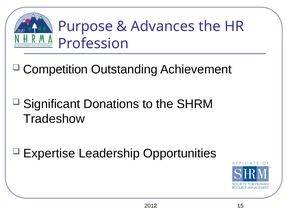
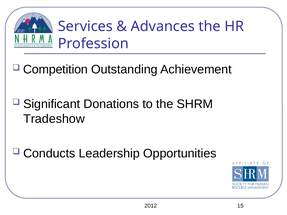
Purpose: Purpose -> Services (85, 26)
Expertise: Expertise -> Conducts (49, 154)
